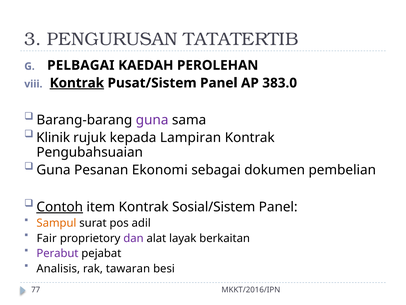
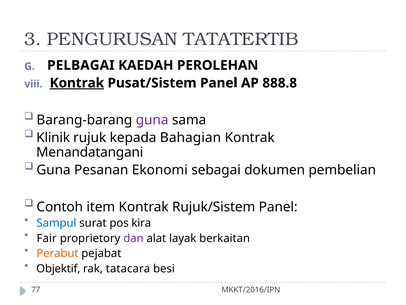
383.0: 383.0 -> 888.8 (280, 83)
Lampiran: Lampiran -> Bahagian (191, 137)
Pengubahsuaian: Pengubahsuaian -> Menandatangani (90, 152)
Contoh underline: present -> none (60, 207)
Sosial/Sistem: Sosial/Sistem -> Rujuk/Sistem (214, 207)
Sampul colour: orange -> blue (56, 223)
adil: adil -> kira (141, 223)
Perabut colour: purple -> orange (57, 253)
Analisis: Analisis -> Objektif (58, 268)
tawaran: tawaran -> tatacara (128, 268)
